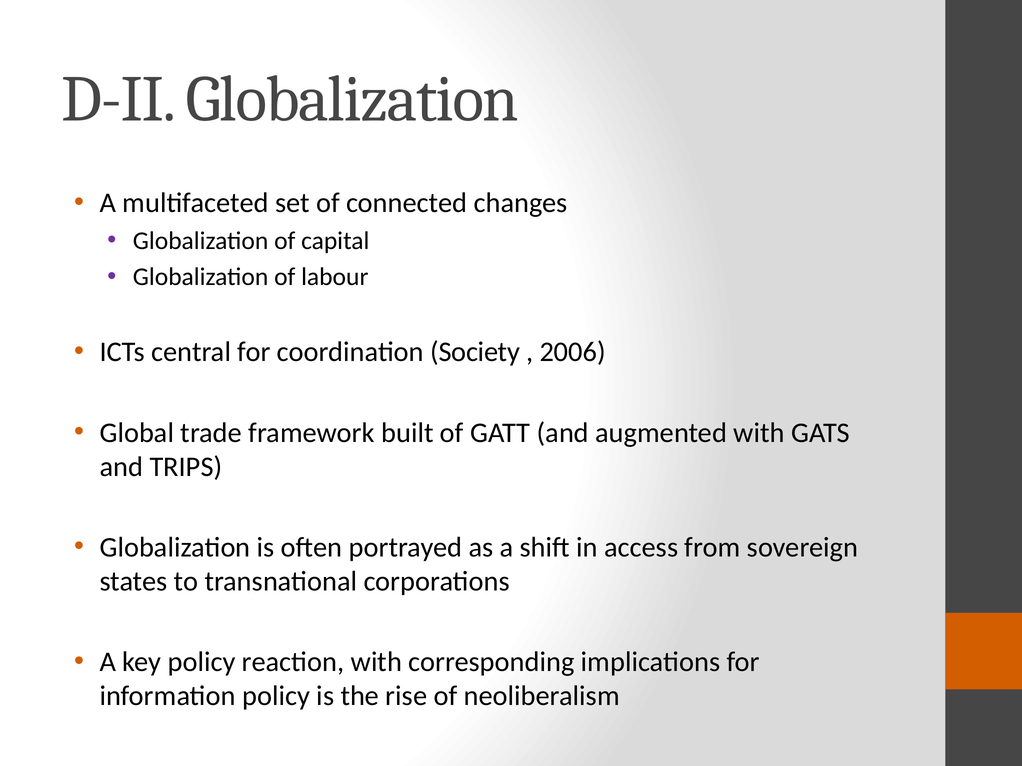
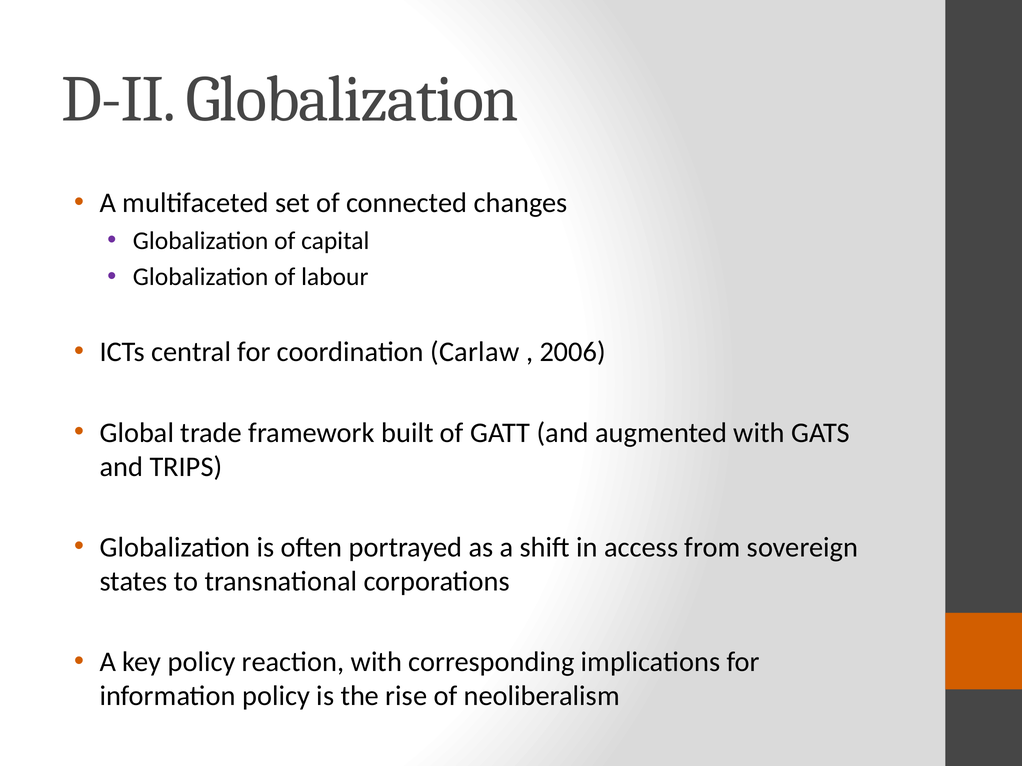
Society: Society -> Carlaw (475, 352)
